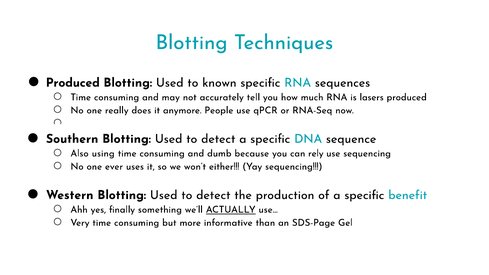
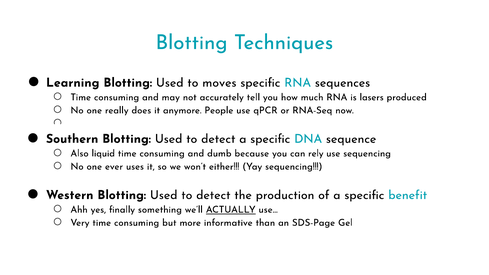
Produced: Produced -> Learning (73, 83)
known: known -> moves (219, 83)
using: using -> liquid (103, 153)
